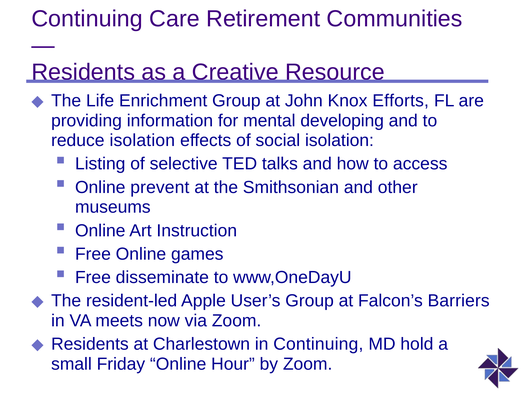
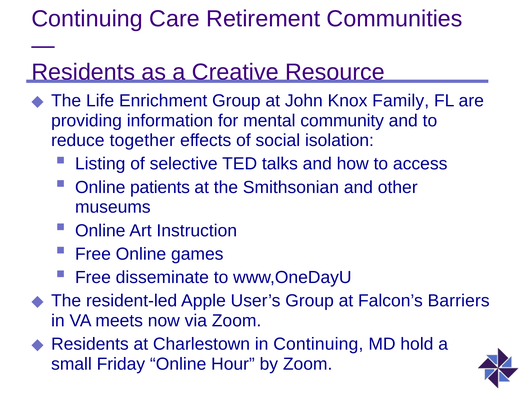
Efforts: Efforts -> Family (401, 101)
developing: developing -> community (342, 121)
reduce isolation: isolation -> together (142, 140)
prevent: prevent -> patients (160, 187)
